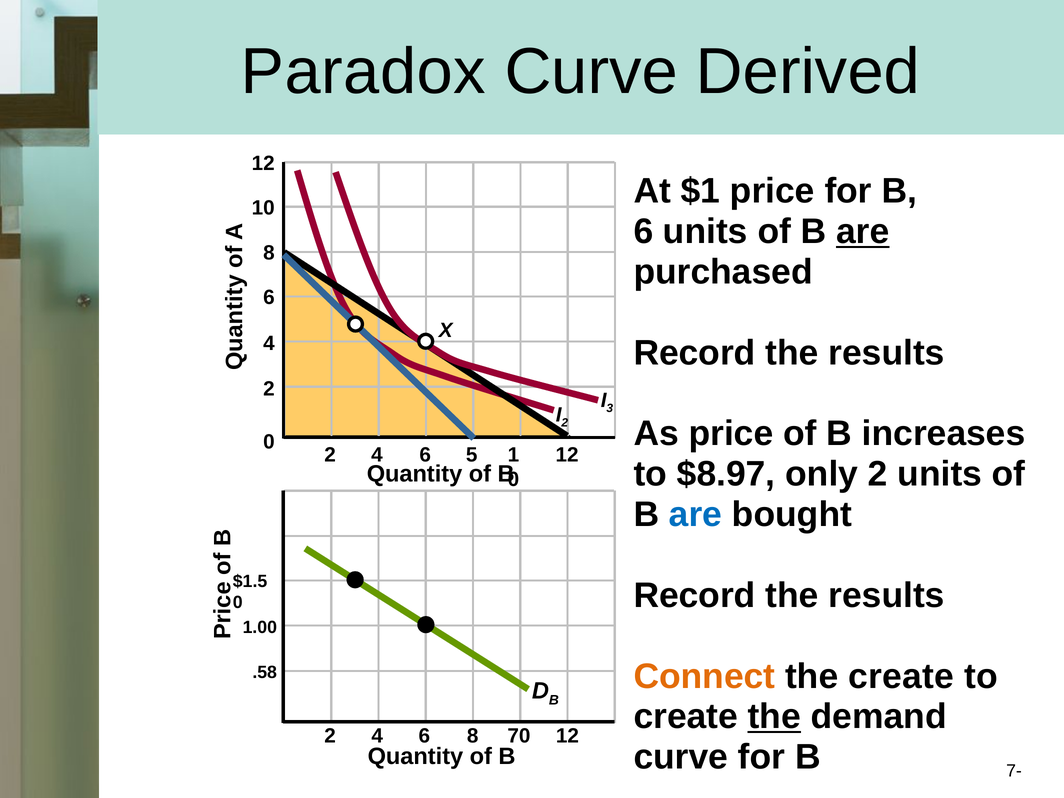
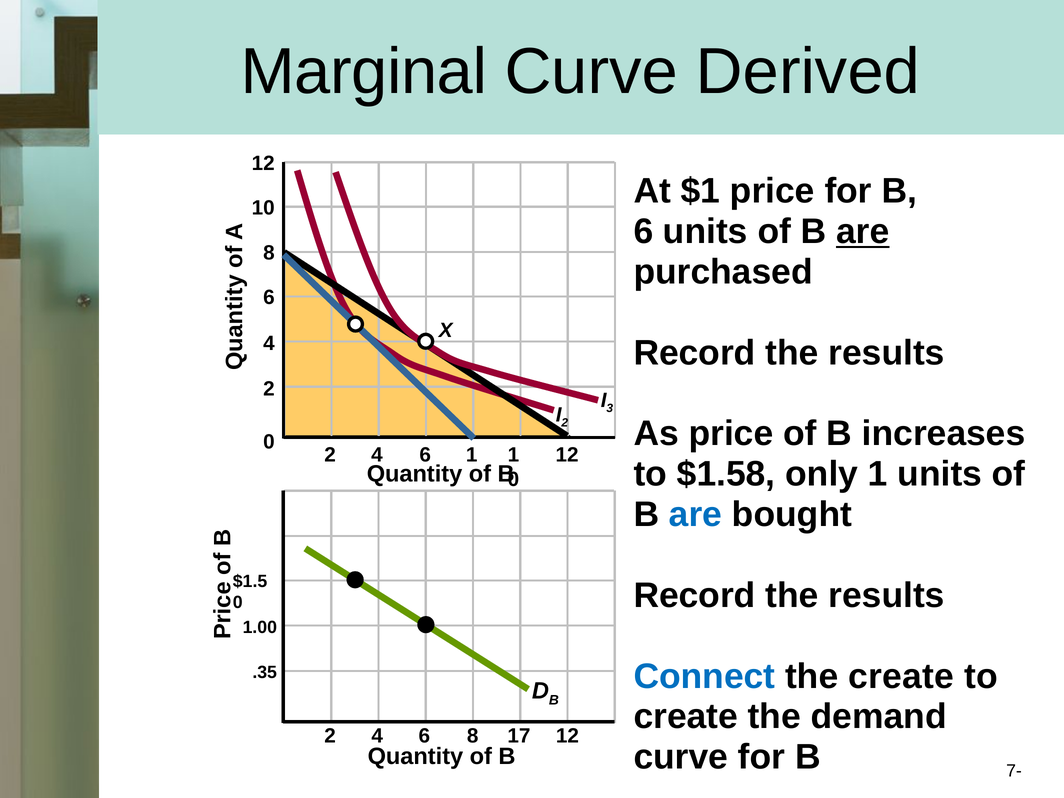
Paradox: Paradox -> Marginal (364, 72)
6 5: 5 -> 1 (472, 455)
$8.97: $8.97 -> $1.58 (726, 474)
only 2: 2 -> 1 (878, 474)
Connect colour: orange -> blue (704, 676)
.58: .58 -> .35 (265, 672)
the underline: present -> none (774, 717)
70: 70 -> 17 (519, 736)
